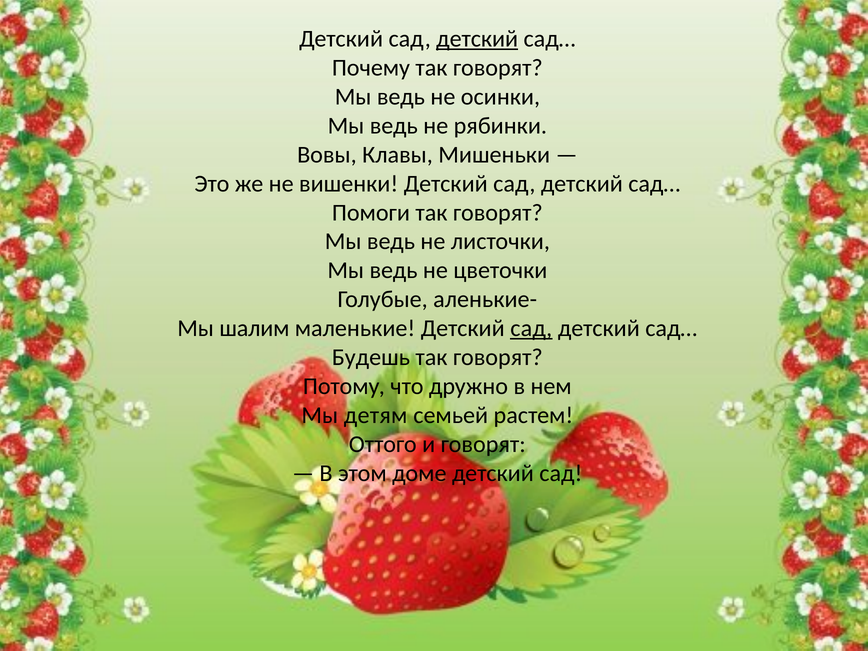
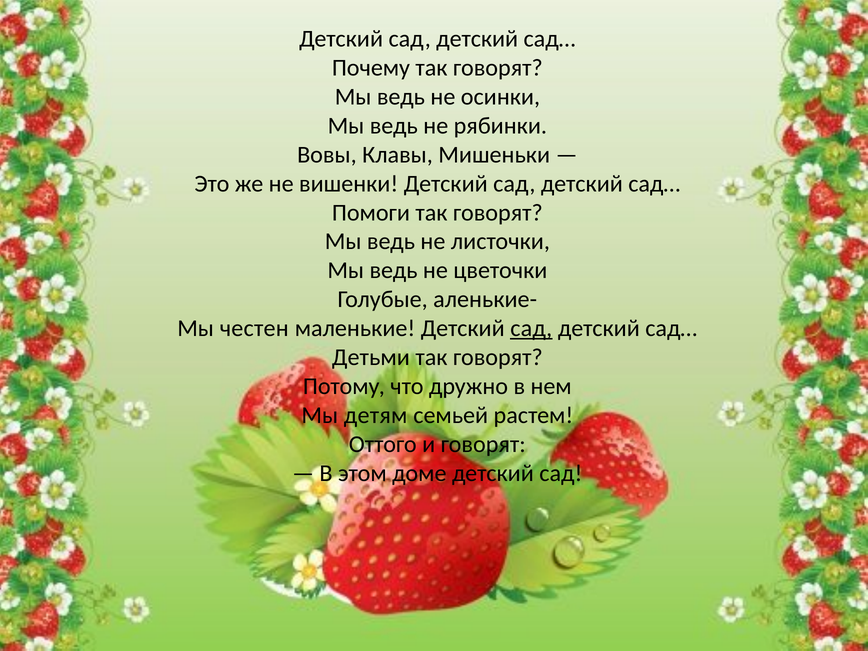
детский underline: present -> none (477, 39)
шалим: шалим -> честен (254, 328)
Будешь: Будешь -> Детьми (371, 357)
